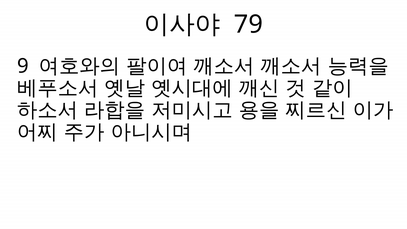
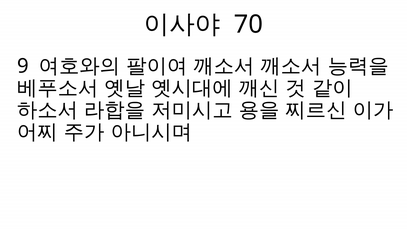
79: 79 -> 70 (248, 25)
